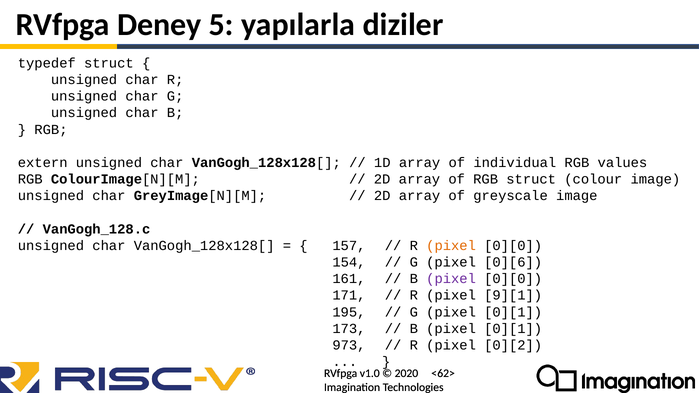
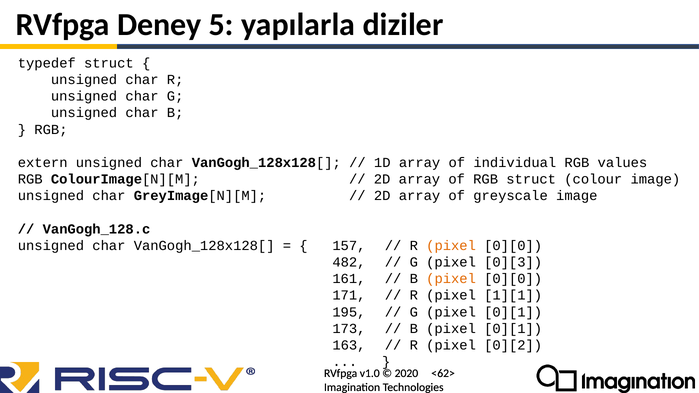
154: 154 -> 482 (349, 262)
0][6: 0][6 -> 0][3 (513, 262)
pixel colour: purple -> orange (451, 279)
9][1: 9][1 -> 1][1 (513, 296)
973: 973 -> 163 (349, 345)
